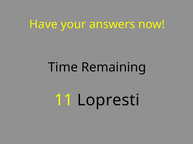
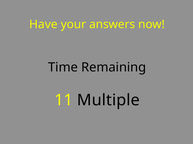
Lopresti: Lopresti -> Multiple (108, 101)
